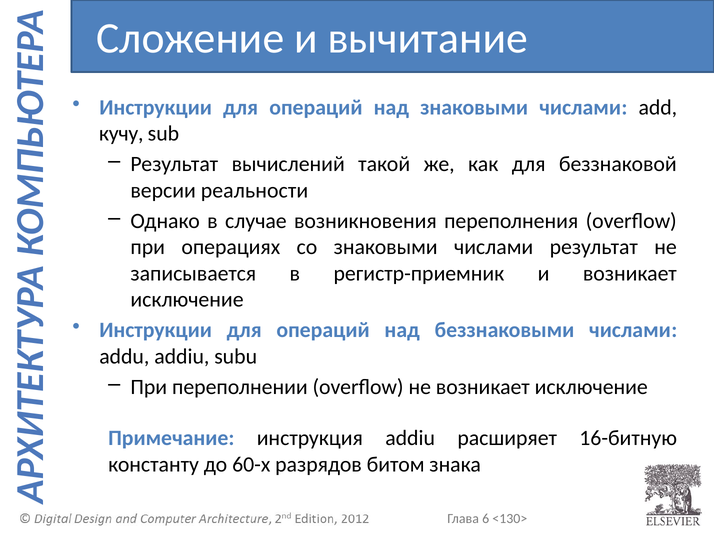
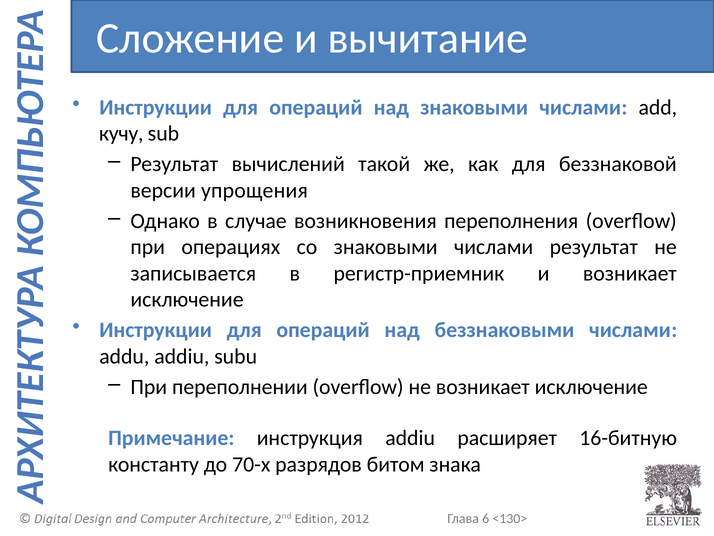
реальности: реальности -> упрощения (254, 190)
60-х: 60-х -> 70-х (251, 464)
